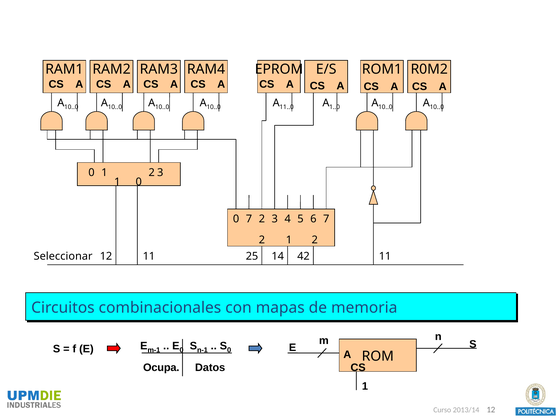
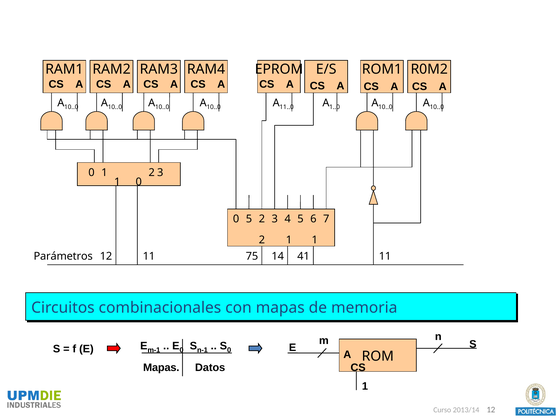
0 7: 7 -> 5 (249, 219)
1 2: 2 -> 1 (315, 240)
Seleccionar: Seleccionar -> Parámetros (63, 256)
25: 25 -> 75 (252, 256)
42: 42 -> 41 (303, 256)
Ocupa: Ocupa -> Mapas (161, 368)
